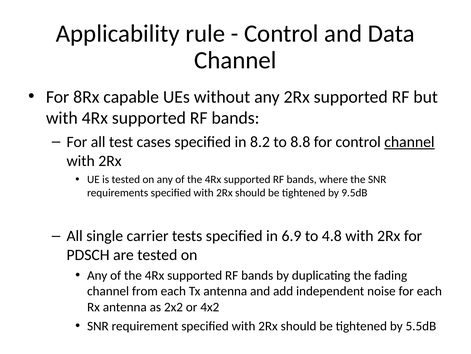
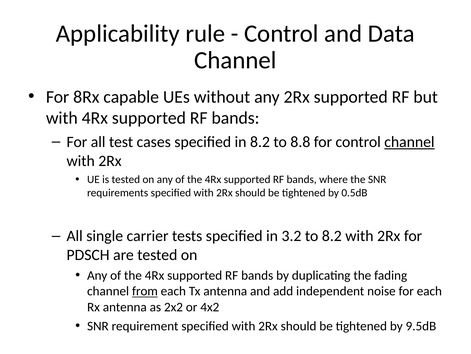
9.5dB: 9.5dB -> 0.5dB (354, 192)
6.9: 6.9 -> 3.2 (291, 236)
to 4.8: 4.8 -> 8.2 (332, 236)
from underline: none -> present (145, 291)
5.5dB: 5.5dB -> 9.5dB (421, 325)
